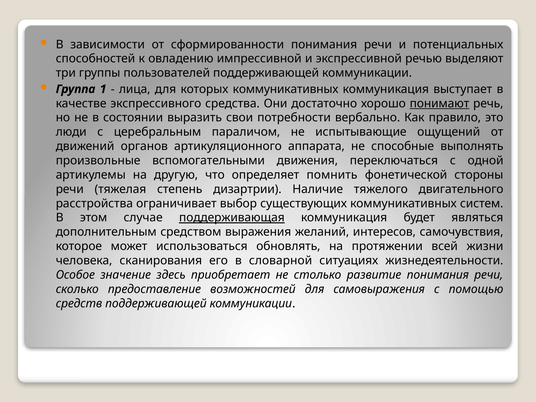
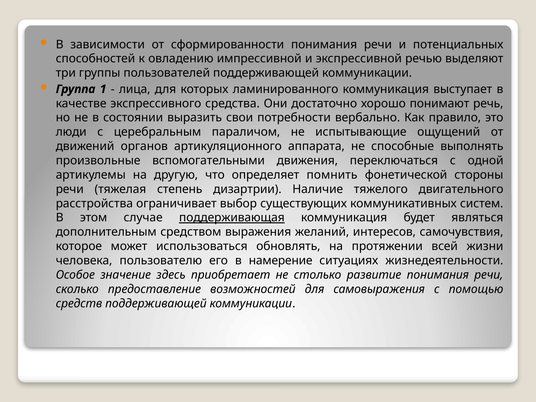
которых коммуникативных: коммуникативных -> ламинированного (286, 89)
понимают underline: present -> none (439, 103)
сканирования: сканирования -> пользователю (161, 261)
словарной: словарной -> намерение (281, 261)
